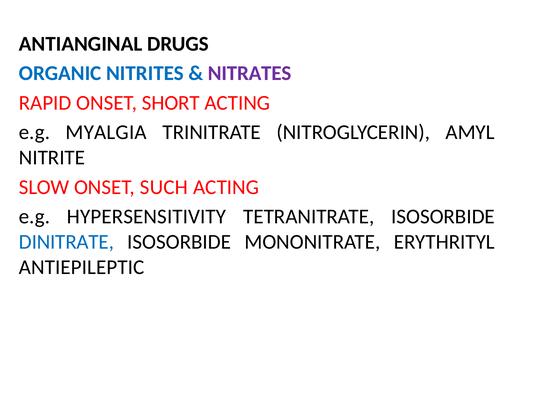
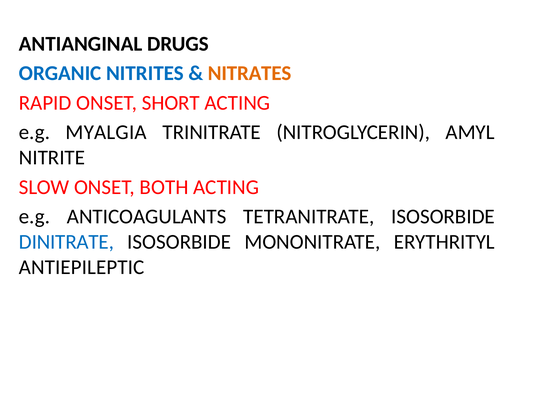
NITRATES colour: purple -> orange (250, 73)
SUCH: SUCH -> BOTH (164, 187)
HYPERSENSITIVITY: HYPERSENSITIVITY -> ANTICOAGULANTS (147, 217)
